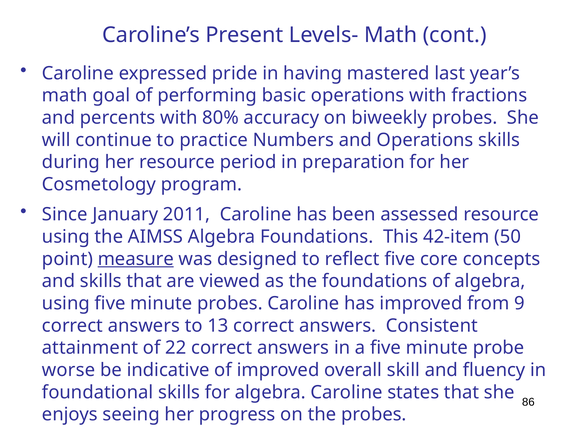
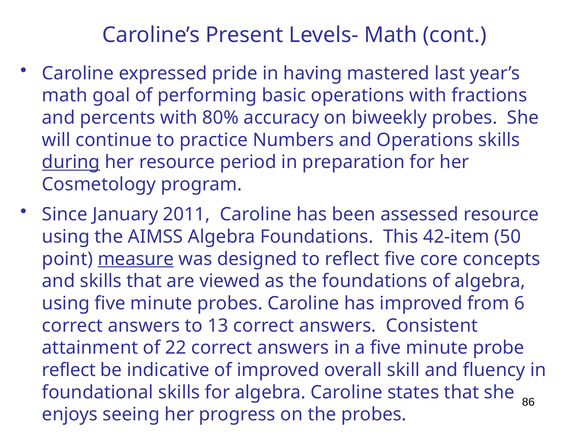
during underline: none -> present (71, 162)
9: 9 -> 6 (519, 303)
worse: worse -> reflect (69, 369)
